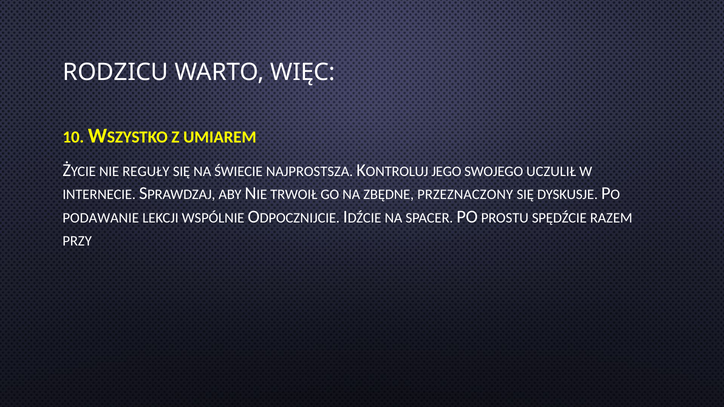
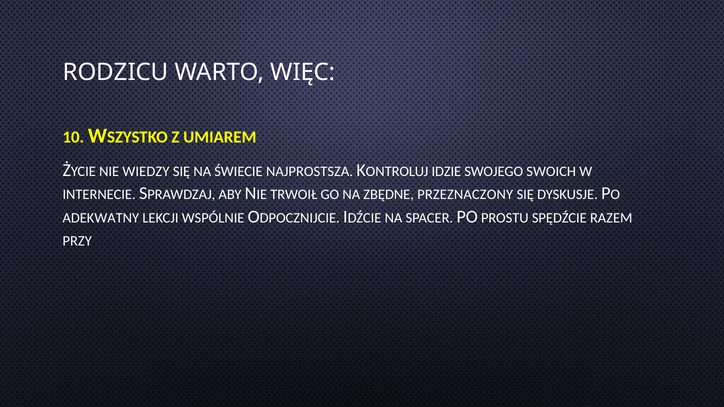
REGUŁY: REGUŁY -> WIEDZY (146, 171)
JEGO: JEGO -> IDZIE (446, 171)
UCZULIŁ: UCZULIŁ -> SWOICH (551, 171)
PODAWANIE: PODAWANIE -> ADEKWATNY (101, 218)
